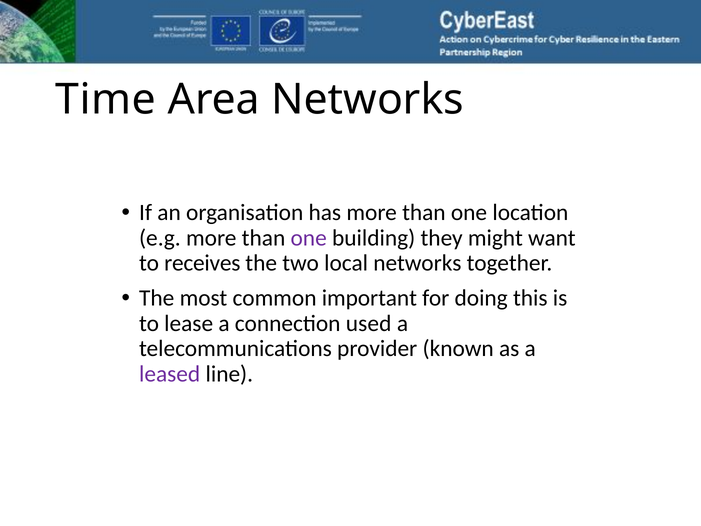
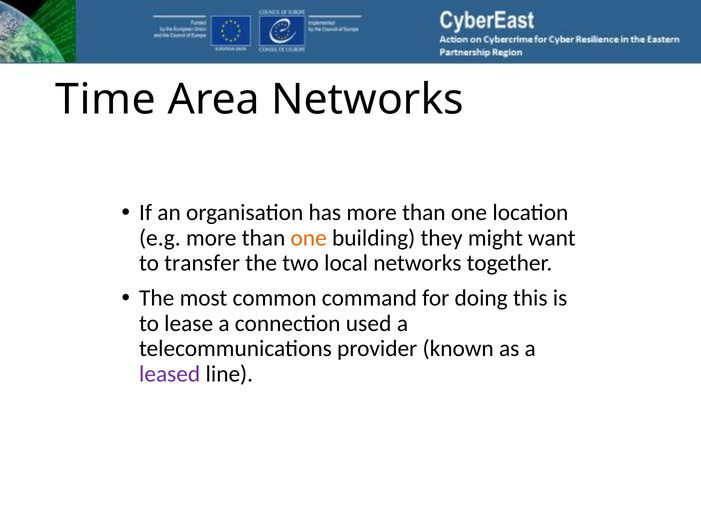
one colour: purple -> orange (309, 238)
receives: receives -> transfer (202, 263)
important: important -> command (369, 298)
